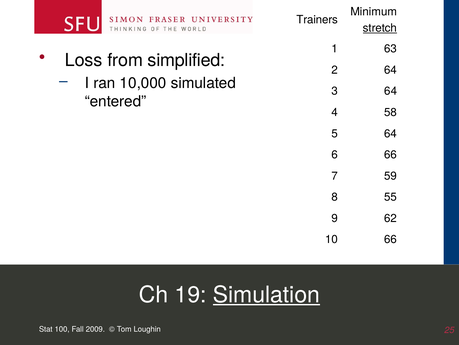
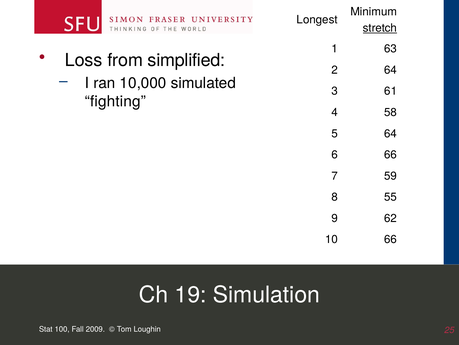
Trainers: Trainers -> Longest (317, 20)
3 64: 64 -> 61 (391, 91)
entered: entered -> fighting (115, 101)
Simulation underline: present -> none (266, 294)
